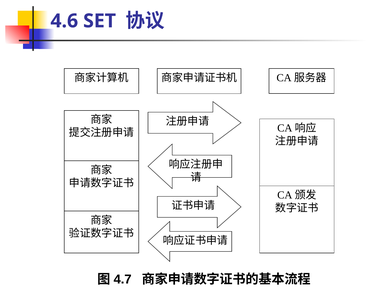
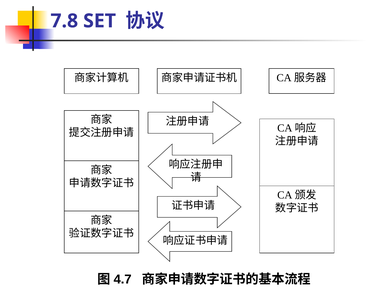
4.6: 4.6 -> 7.8 (64, 21)
